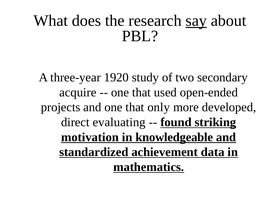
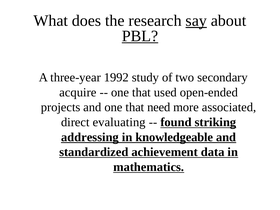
PBL underline: none -> present (140, 36)
1920: 1920 -> 1992 (116, 77)
only: only -> need (159, 107)
developed: developed -> associated (229, 107)
motivation: motivation -> addressing (90, 137)
